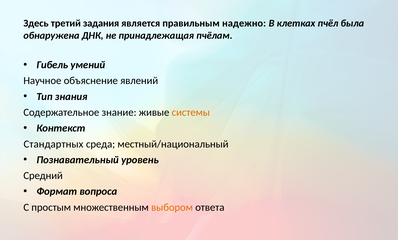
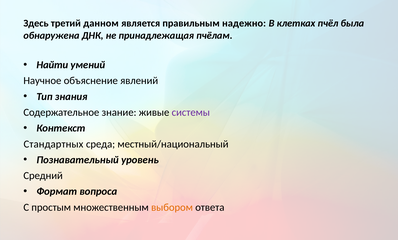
задания: задания -> данном (101, 23)
Гибель: Гибель -> Найти (52, 65)
системы colour: orange -> purple (191, 112)
